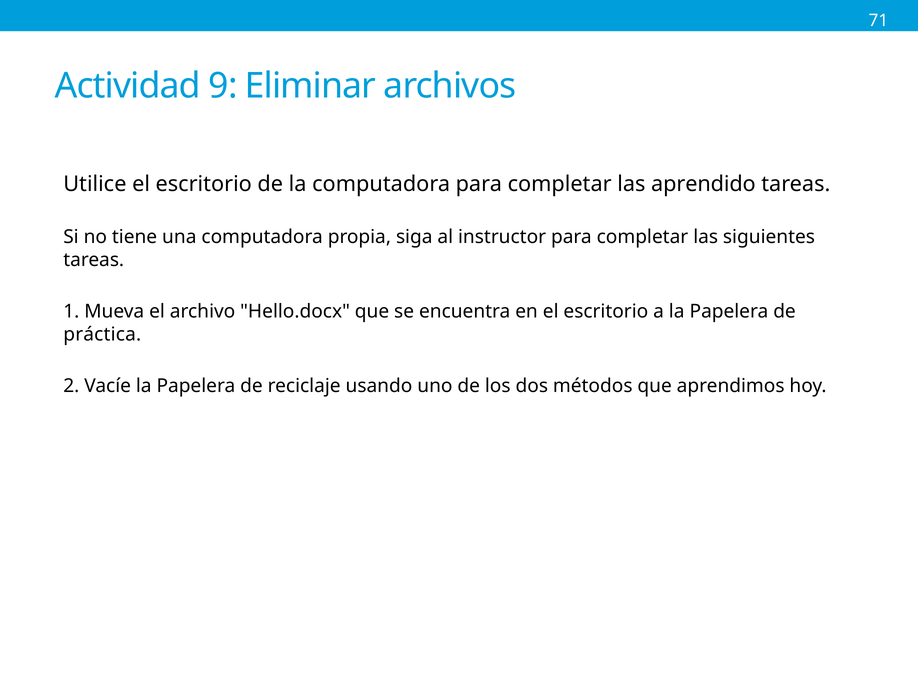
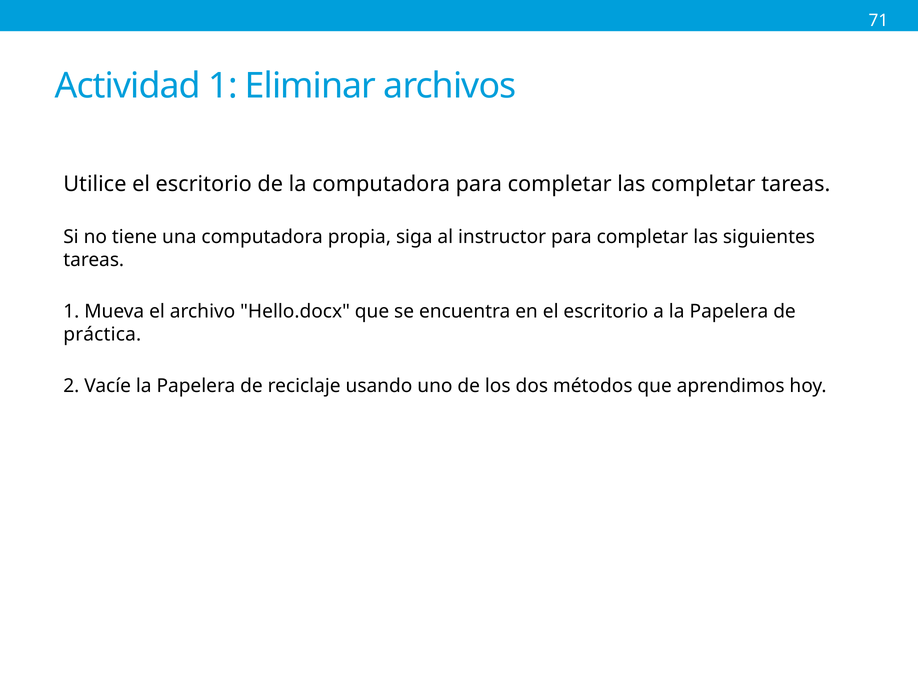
Actividad 9: 9 -> 1 (223, 86)
las aprendido: aprendido -> completar (703, 184)
